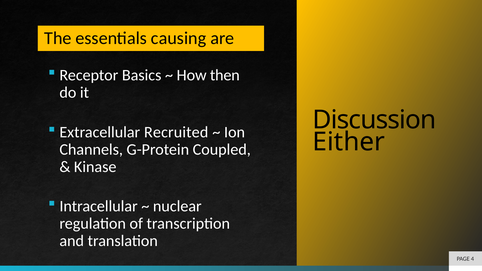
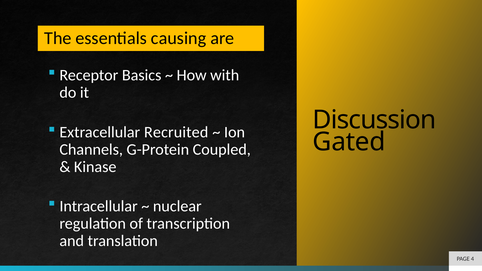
then: then -> with (225, 75)
Either: Either -> Gated (349, 142)
